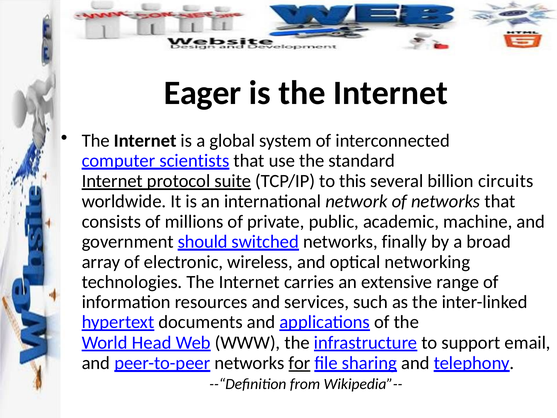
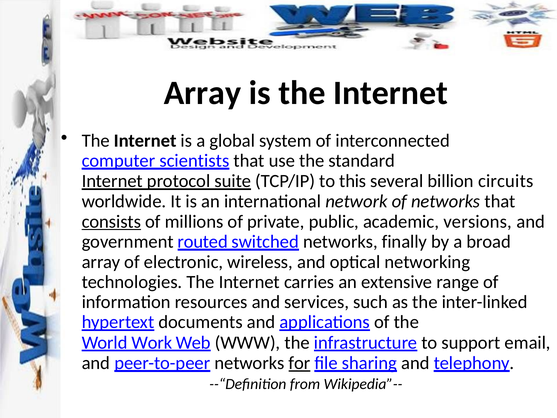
Eager: Eager -> Array (202, 93)
consists underline: none -> present (111, 221)
machine: machine -> versions (478, 221)
should: should -> routed (203, 241)
Head: Head -> Work (152, 342)
